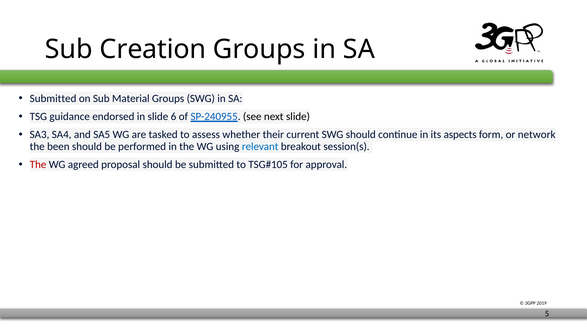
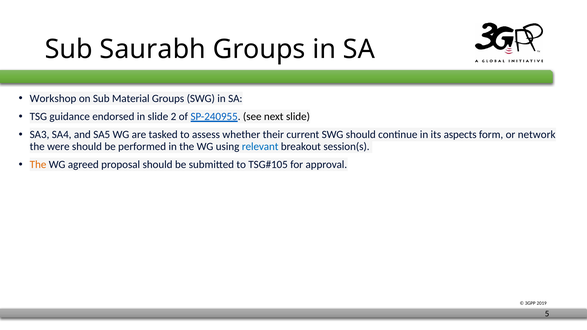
Creation: Creation -> Saurabh (153, 49)
Submitted: Submitted -> Workshop (53, 98)
6: 6 -> 2 (174, 117)
been: been -> were (58, 147)
The colour: red -> orange (38, 165)
